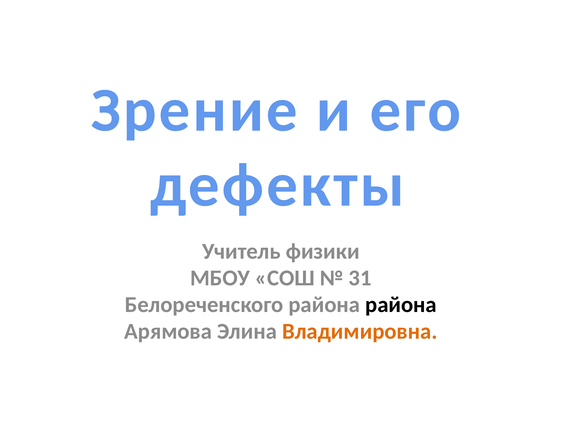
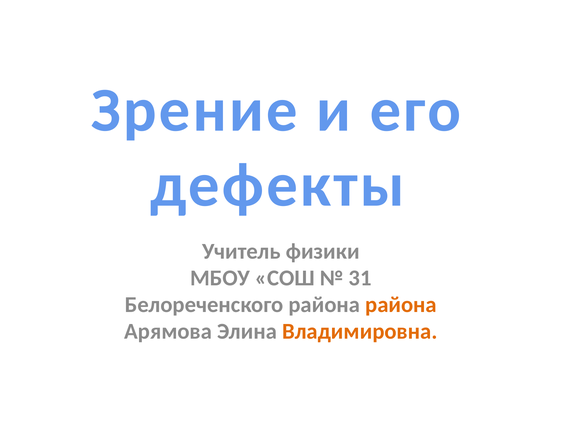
района colour: black -> orange (401, 305)
